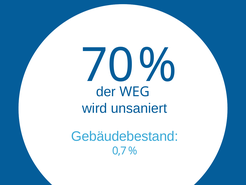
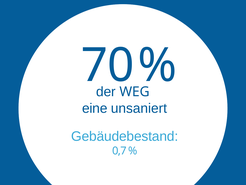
wird: wird -> eine (95, 108)
